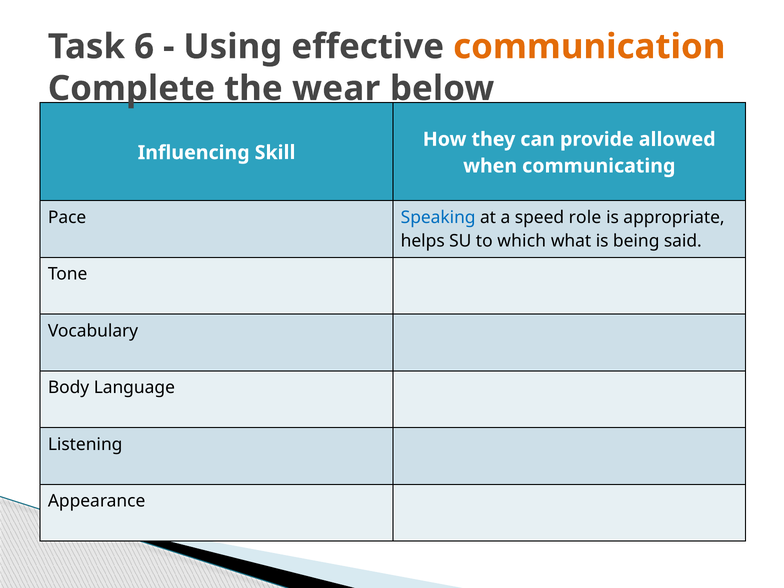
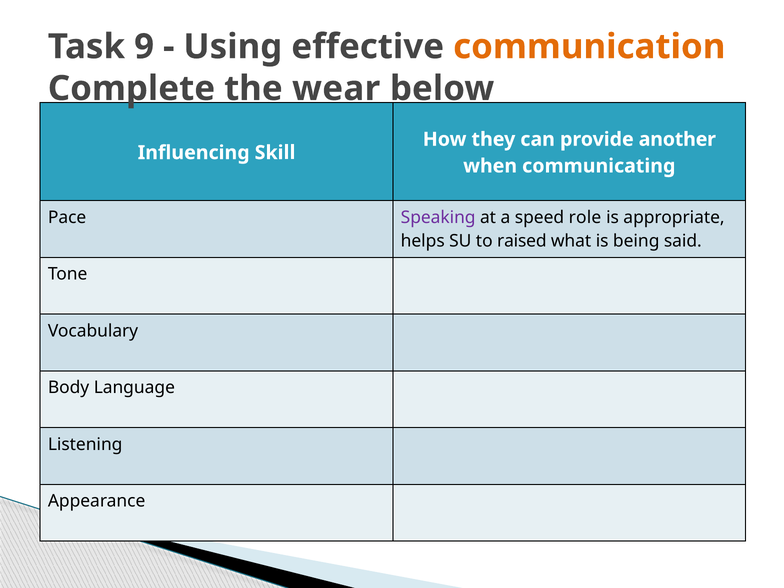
6: 6 -> 9 (144, 47)
allowed: allowed -> another (677, 139)
Speaking colour: blue -> purple (438, 217)
which: which -> raised (522, 241)
